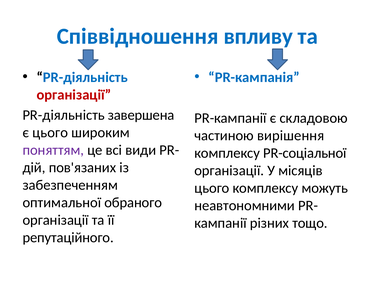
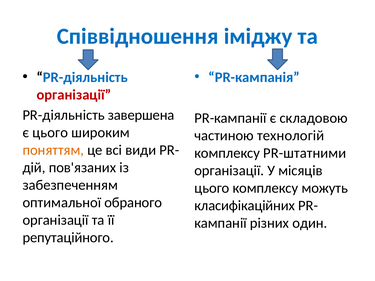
впливу: впливу -> іміджу (258, 36)
вирішення: вирішення -> технологій (291, 136)
поняттям colour: purple -> orange (53, 150)
PR-соціальної: PR-соціальної -> PR-штатними (305, 153)
неавтономними: неавтономними -> класифікаційних (245, 206)
тощо: тощо -> один (310, 223)
